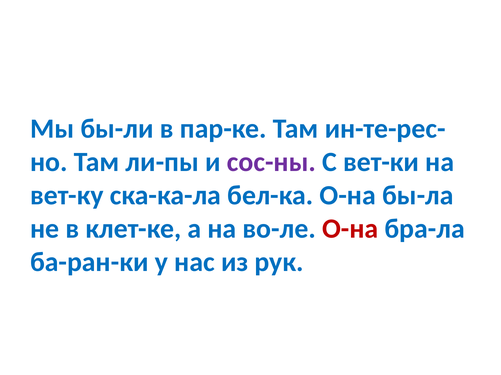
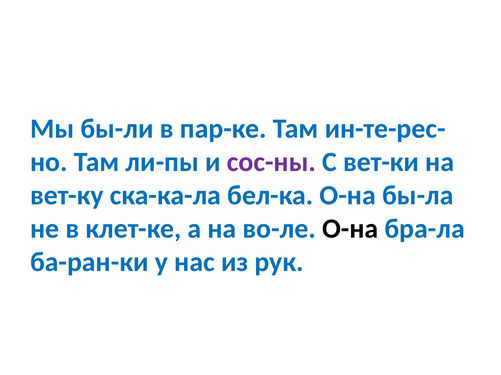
О-на colour: red -> black (350, 229)
